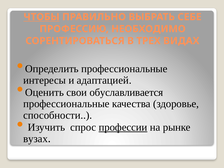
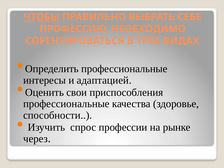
обуславливается: обуславливается -> приспособления (126, 92)
профессии underline: present -> none (123, 127)
вузах: вузах -> через (36, 139)
